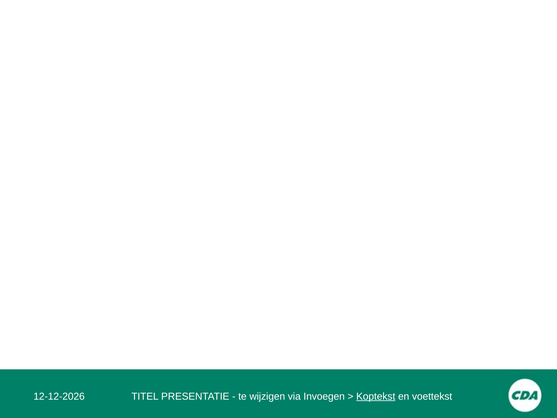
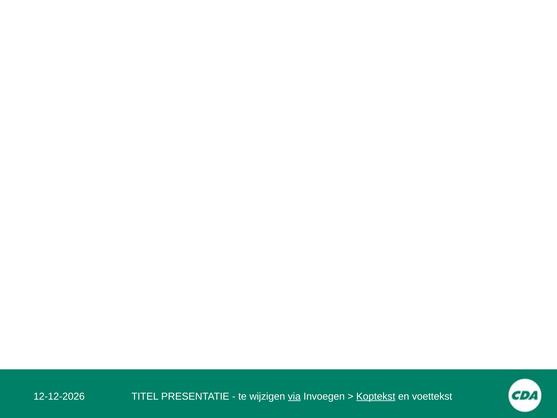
via underline: none -> present (294, 396)
